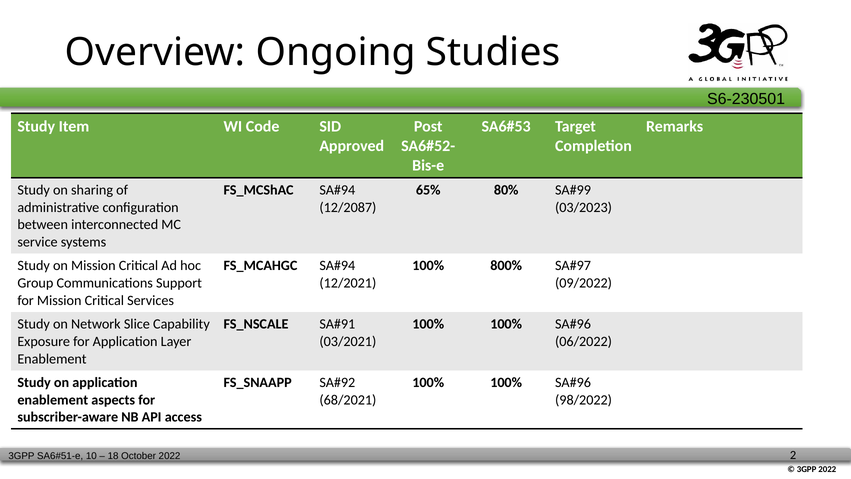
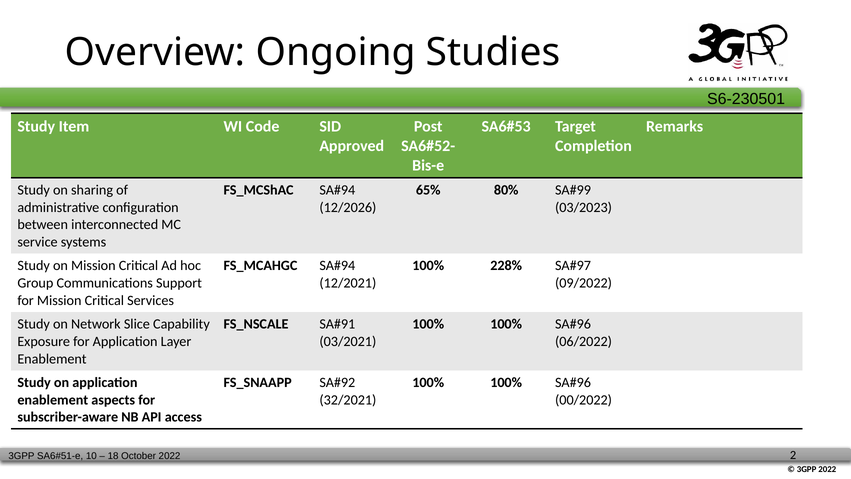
12/2087: 12/2087 -> 12/2026 (348, 207)
800%: 800% -> 228% (506, 266)
68/2021: 68/2021 -> 32/2021 (348, 400)
98/2022: 98/2022 -> 00/2022 (584, 400)
